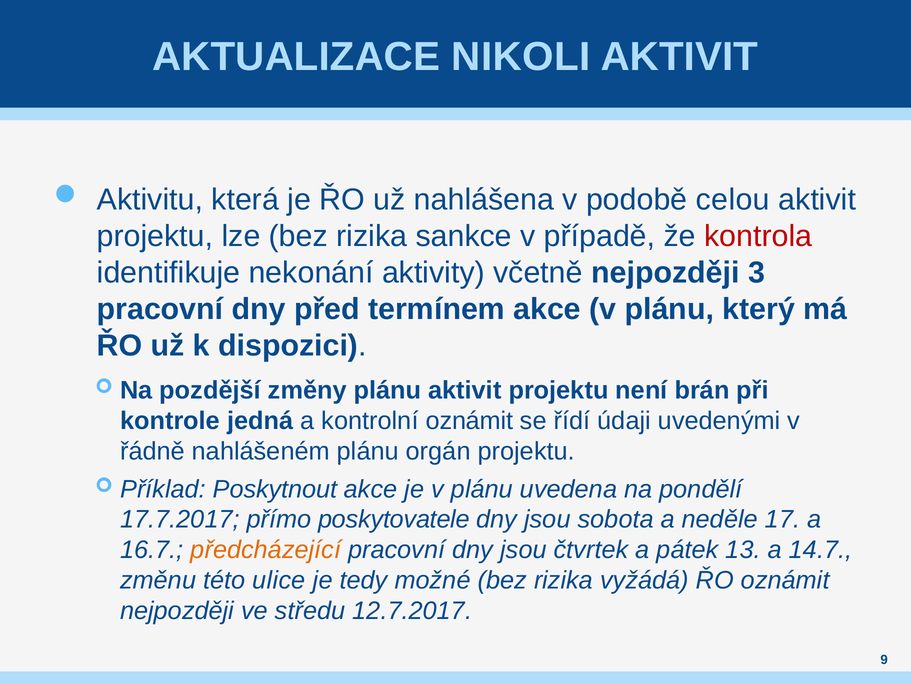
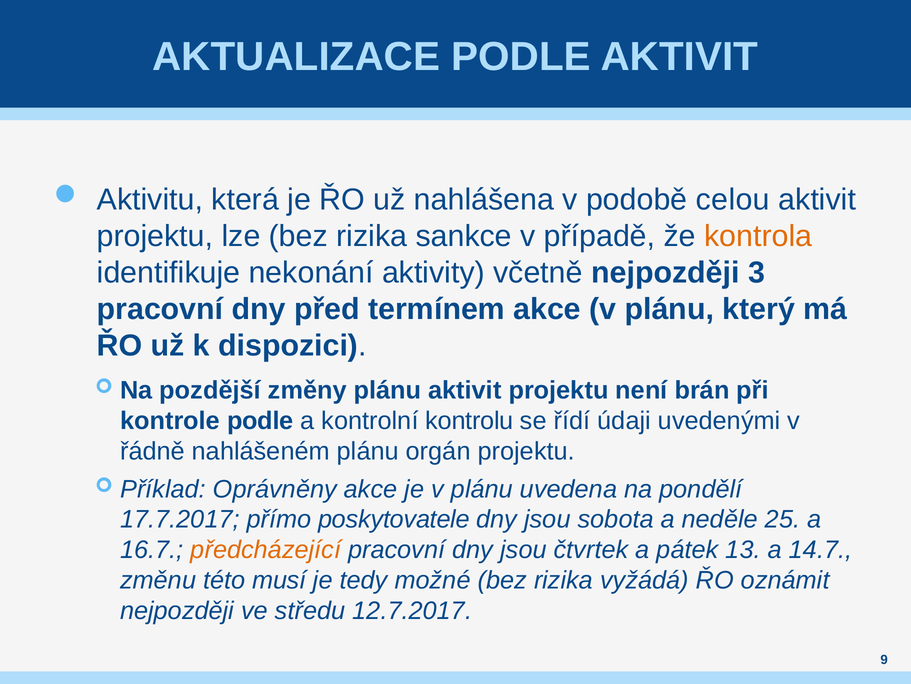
AKTUALIZACE NIKOLI: NIKOLI -> PODLE (521, 57)
kontrola colour: red -> orange (758, 236)
kontrole jedná: jedná -> podle (260, 420)
kontrolní oznámit: oznámit -> kontrolu (469, 420)
Poskytnout: Poskytnout -> Oprávněny (275, 489)
17: 17 -> 25 (783, 519)
ulice: ulice -> musí (279, 580)
